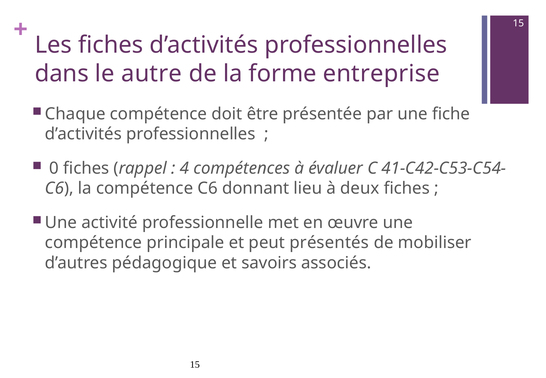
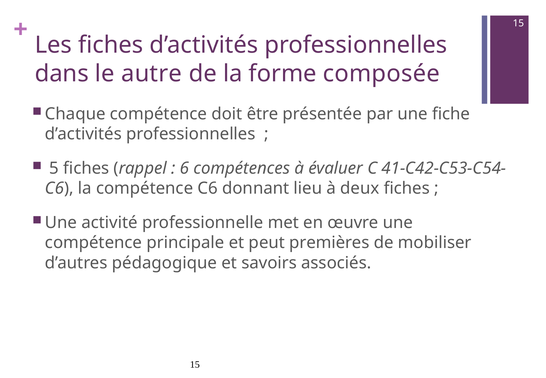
entreprise: entreprise -> composée (381, 74)
0: 0 -> 5 (54, 168)
4: 4 -> 6 (184, 168)
présentés: présentés -> premières (329, 243)
